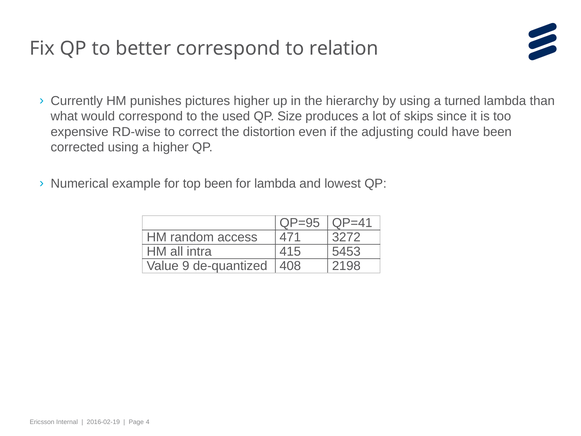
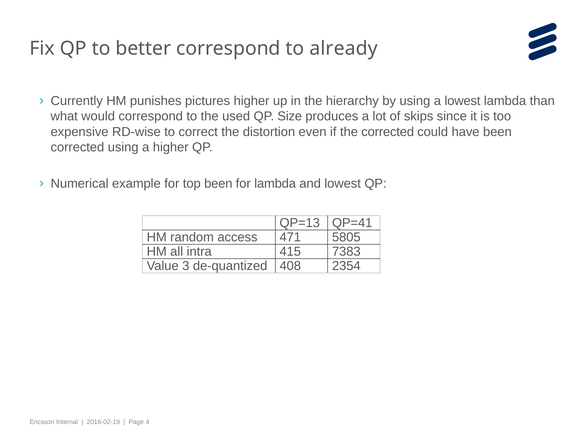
relation: relation -> already (344, 49)
a turned: turned -> lowest (463, 101)
the adjusting: adjusting -> corrected (388, 132)
QP=95: QP=95 -> QP=13 (300, 223)
3272: 3272 -> 5805 (346, 237)
5453: 5453 -> 7383 (346, 252)
9: 9 -> 3 (186, 266)
2198: 2198 -> 2354 (346, 266)
